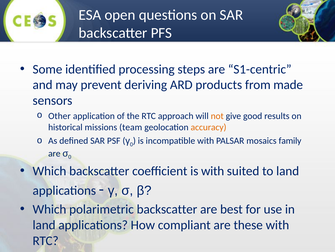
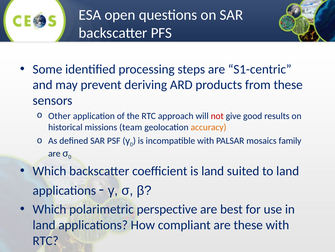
from made: made -> these (288, 85)
not colour: orange -> red (217, 116)
is with: with -> land (213, 171)
polarimetric backscatter: backscatter -> perspective (167, 209)
